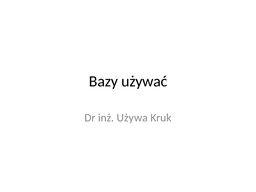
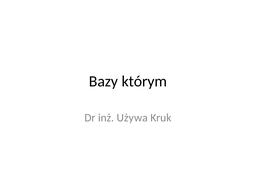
używać: używać -> którym (144, 81)
